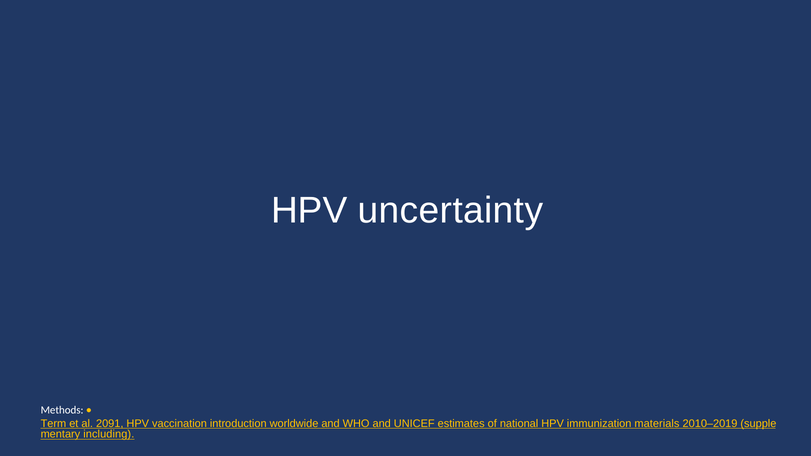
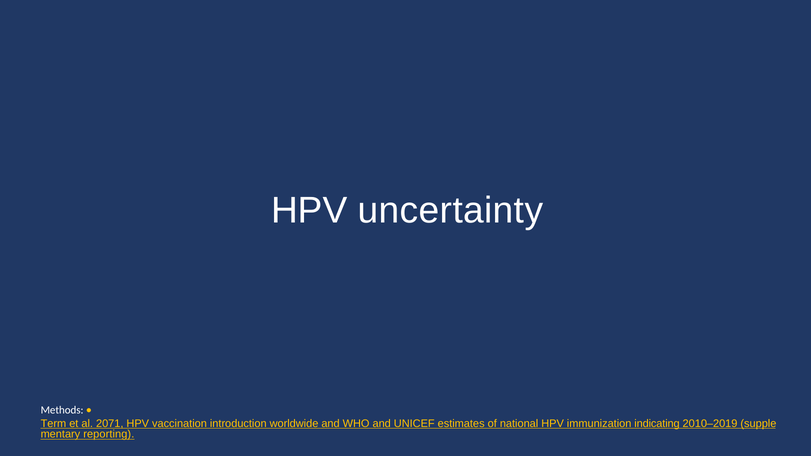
2091: 2091 -> 2071 (110, 424)
materials: materials -> indicating (657, 424)
including: including -> reporting (109, 435)
